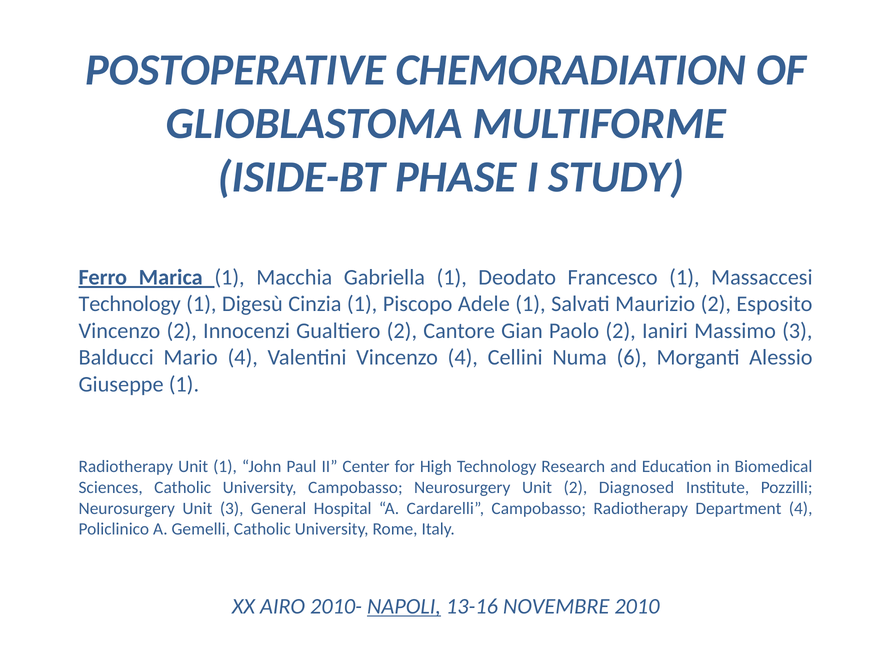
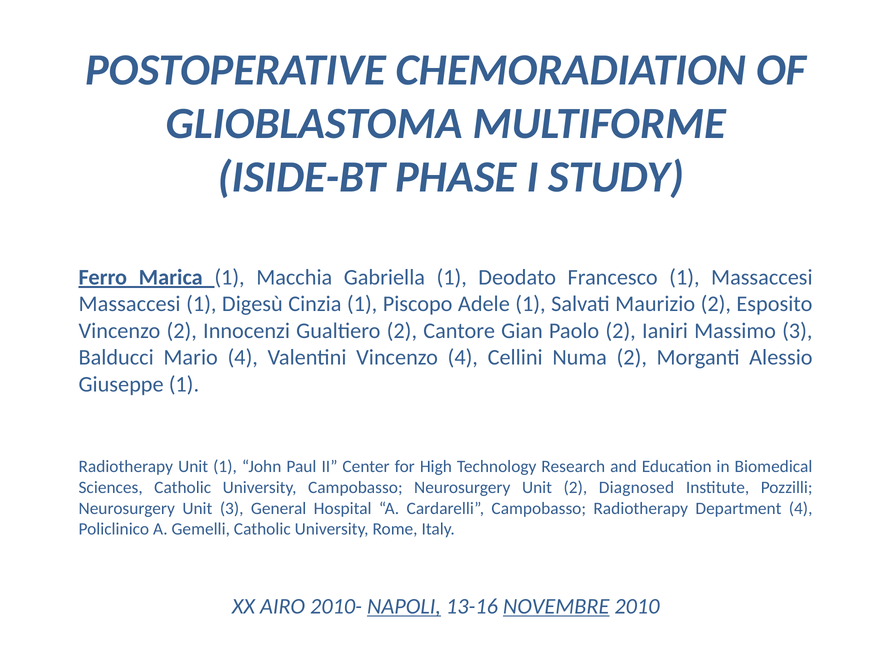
Technology: Technology -> Massaccesi (130, 304)
Numa 6: 6 -> 2 (632, 358)
NOVEMBRE underline: none -> present (556, 606)
